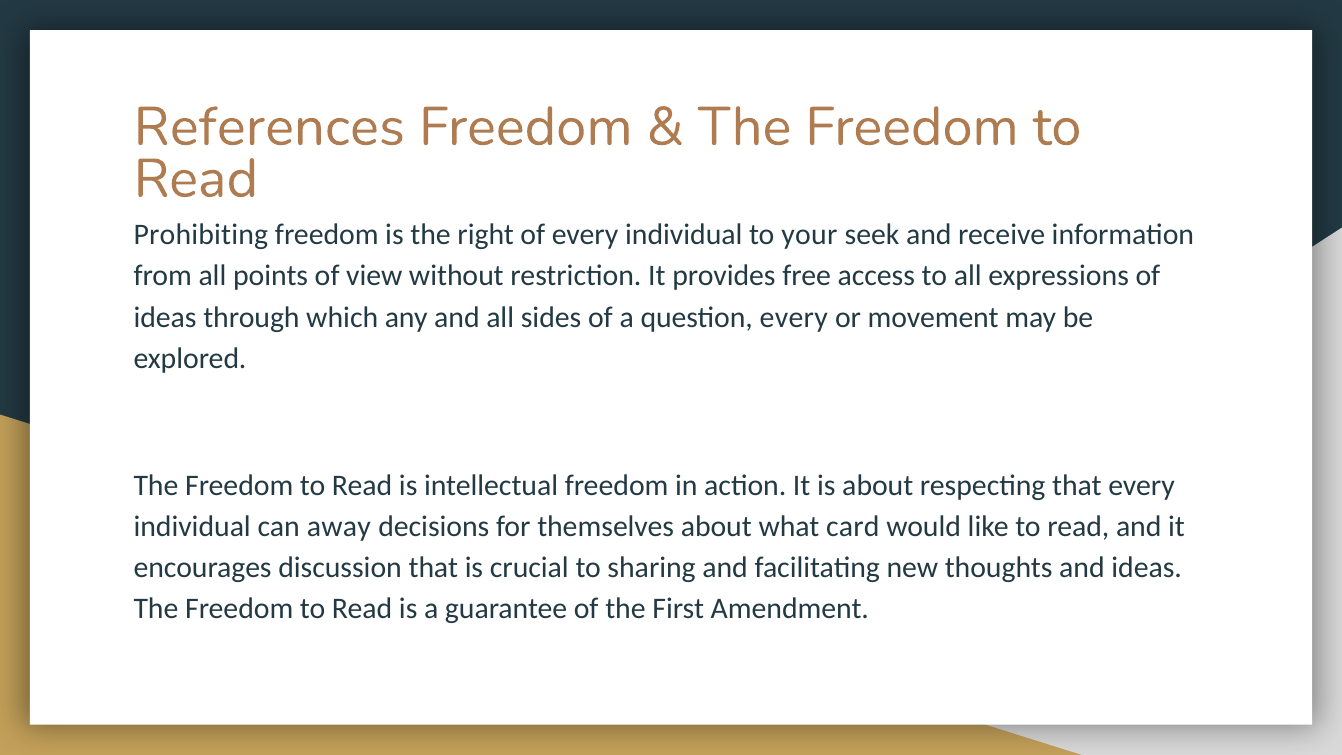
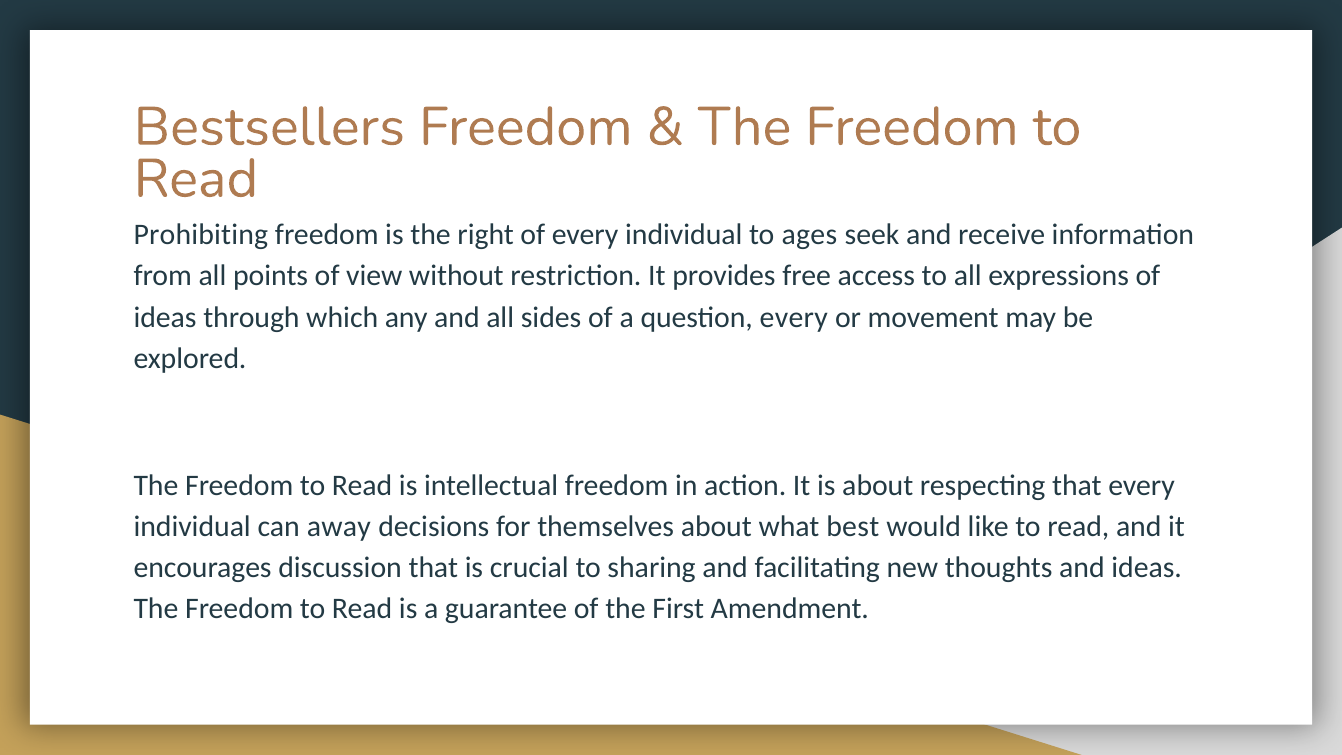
References: References -> Bestsellers (269, 127)
your: your -> ages (809, 235)
card: card -> best (853, 526)
